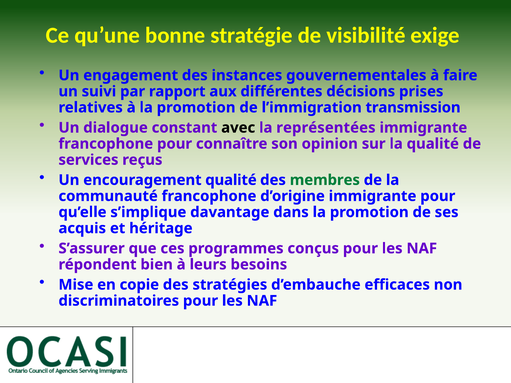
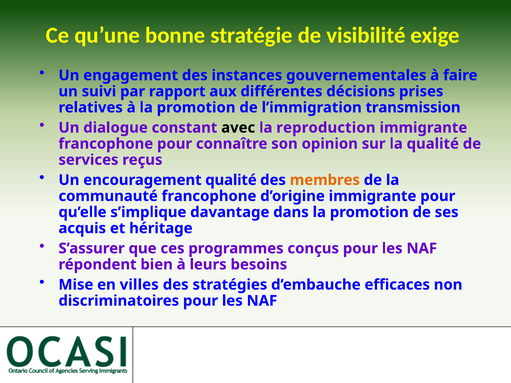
représentées: représentées -> reproduction (326, 128)
membres colour: green -> orange (325, 180)
copie: copie -> villes (139, 285)
